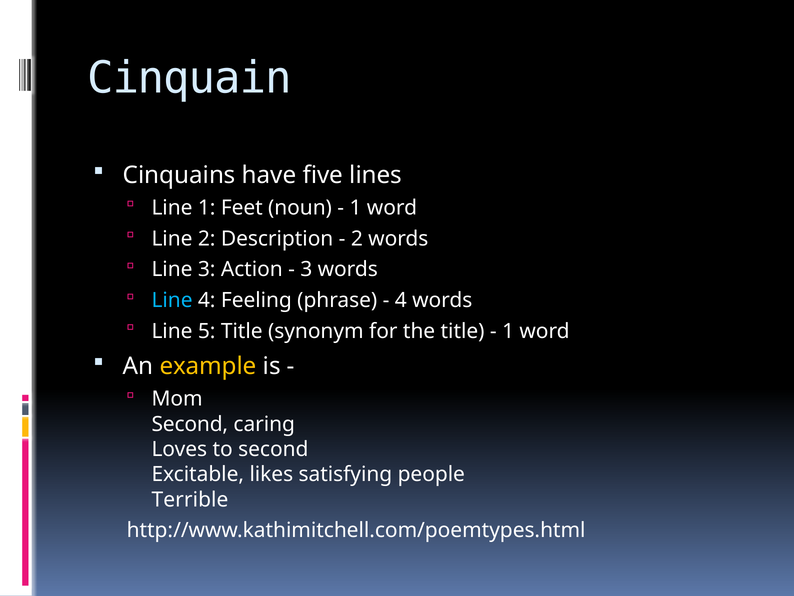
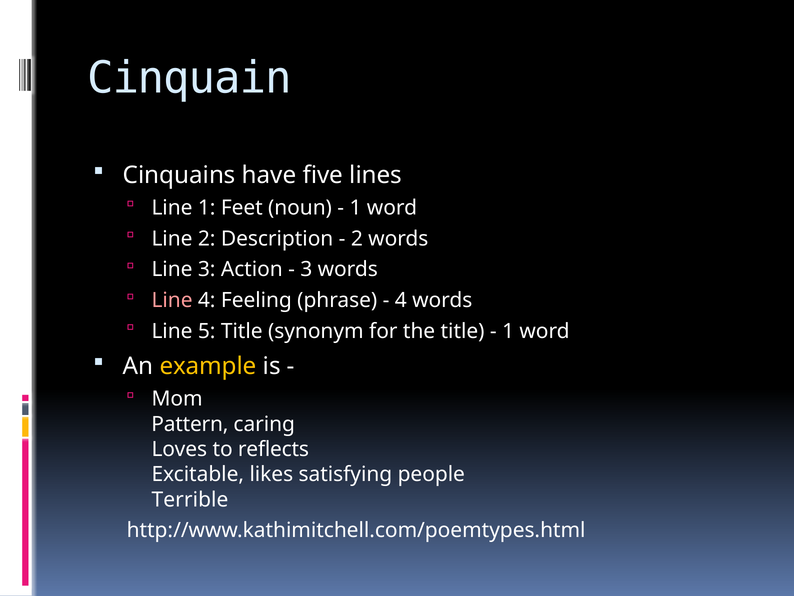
Line colour: light blue -> pink (172, 300)
Second: Second -> Pattern (190, 424)
to second: second -> reflects (273, 449)
